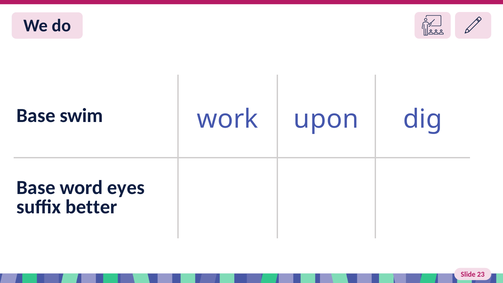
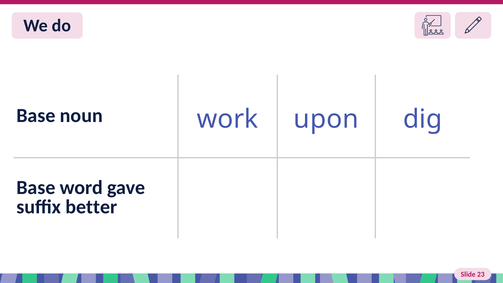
swim: swim -> noun (81, 115)
eyes: eyes -> gave (126, 188)
